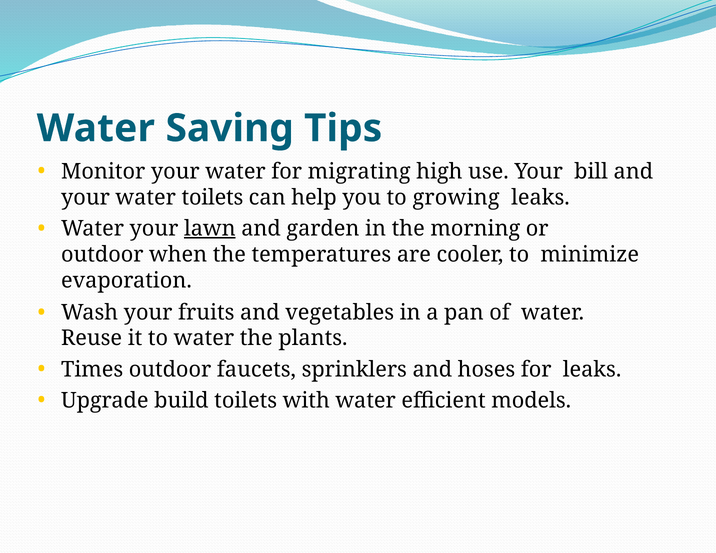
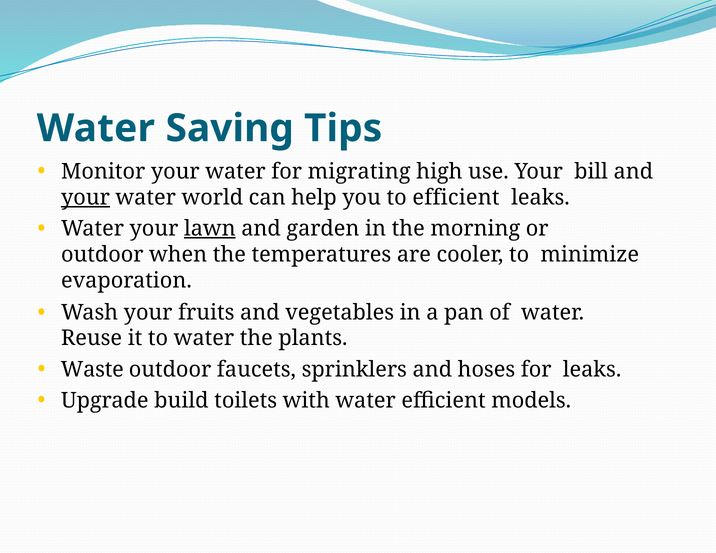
your underline: none -> present (85, 198)
water toilets: toilets -> world (212, 198)
to growing: growing -> efficient (456, 198)
Times: Times -> Waste (92, 370)
